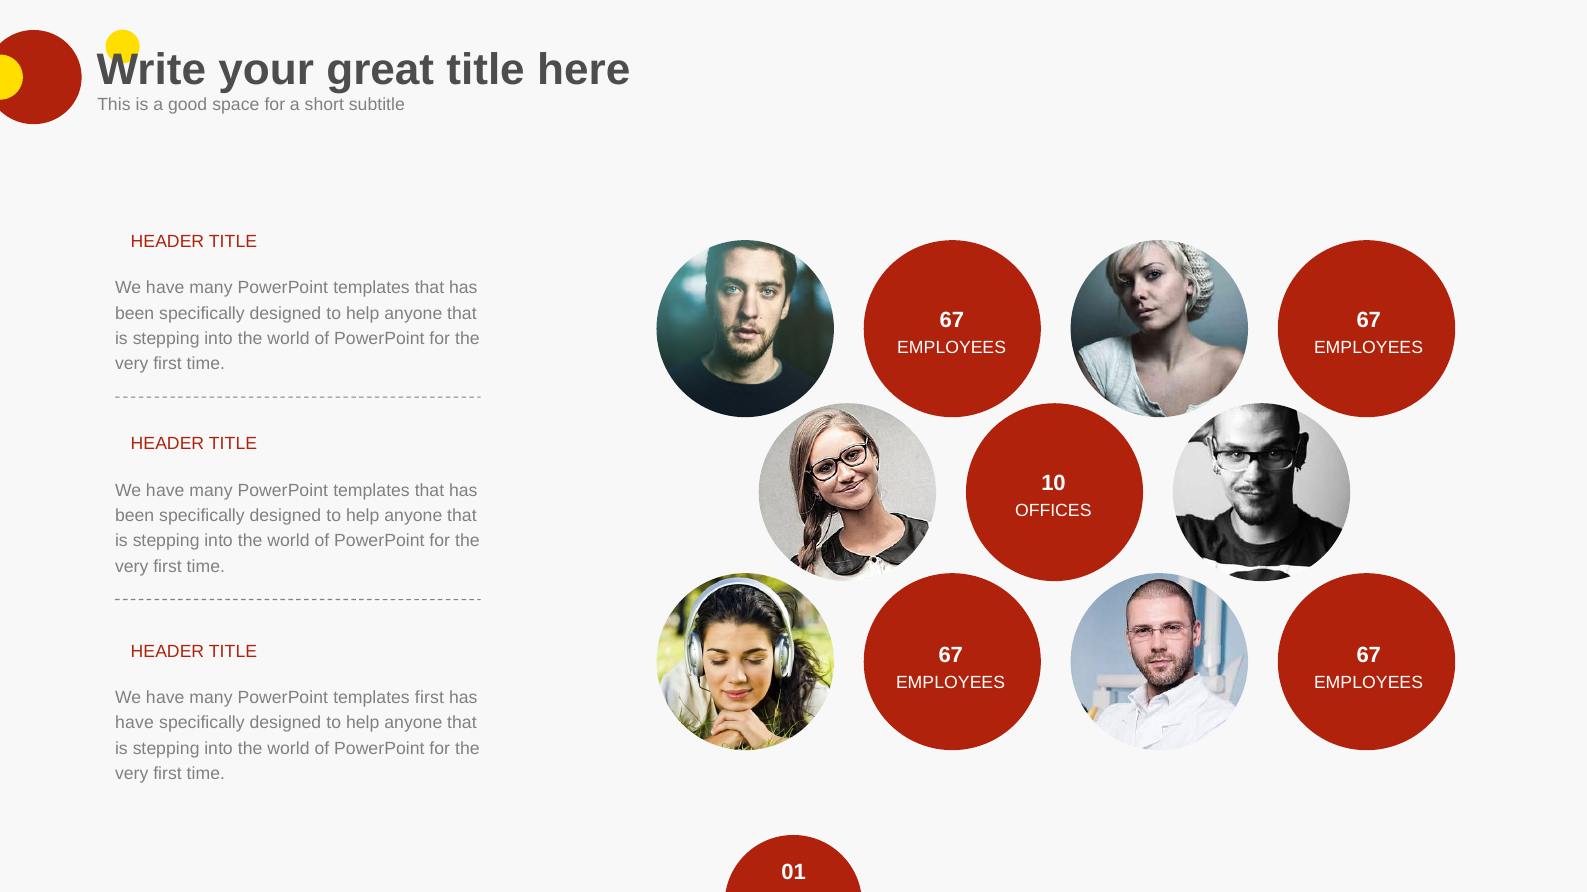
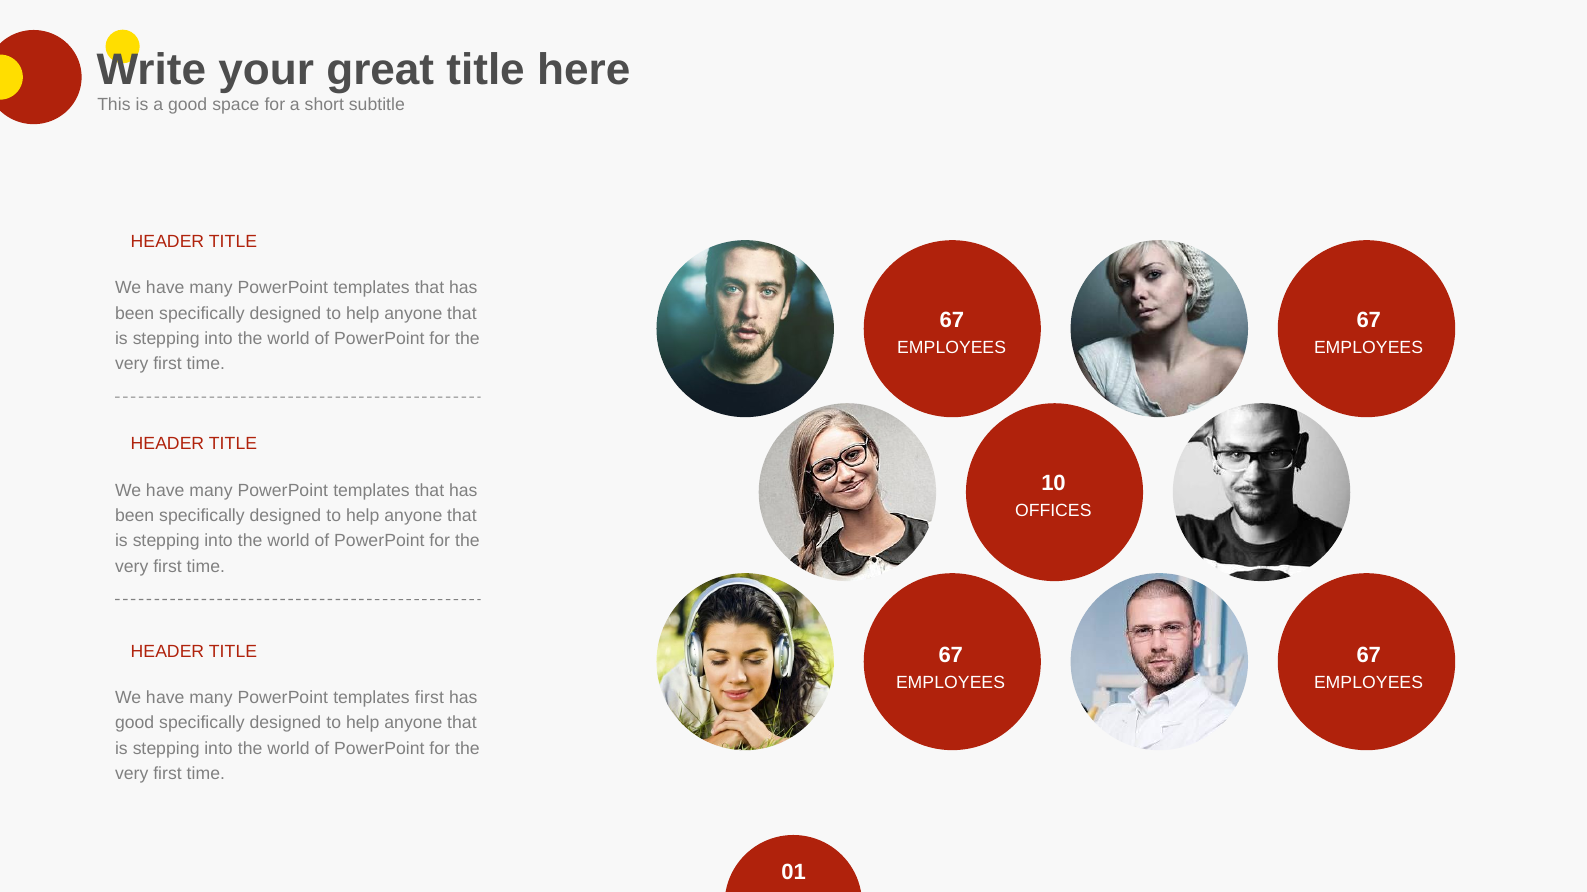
have: have -> good (135, 723)
